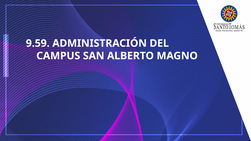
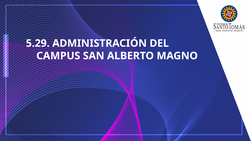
9.59: 9.59 -> 5.29 (38, 43)
